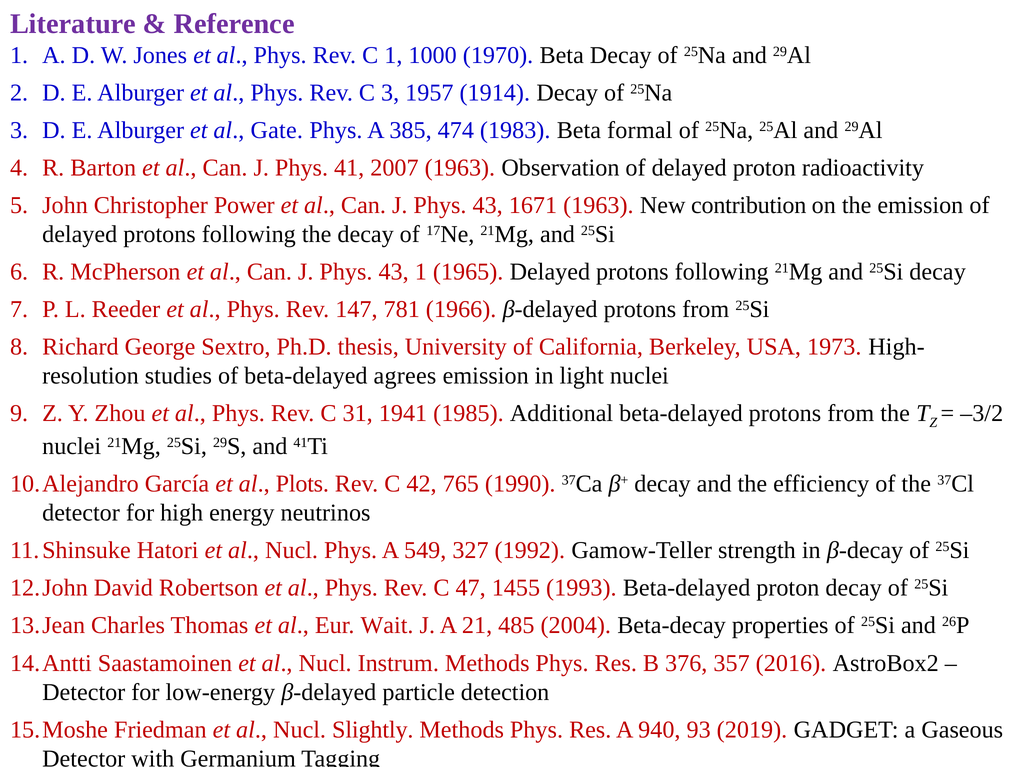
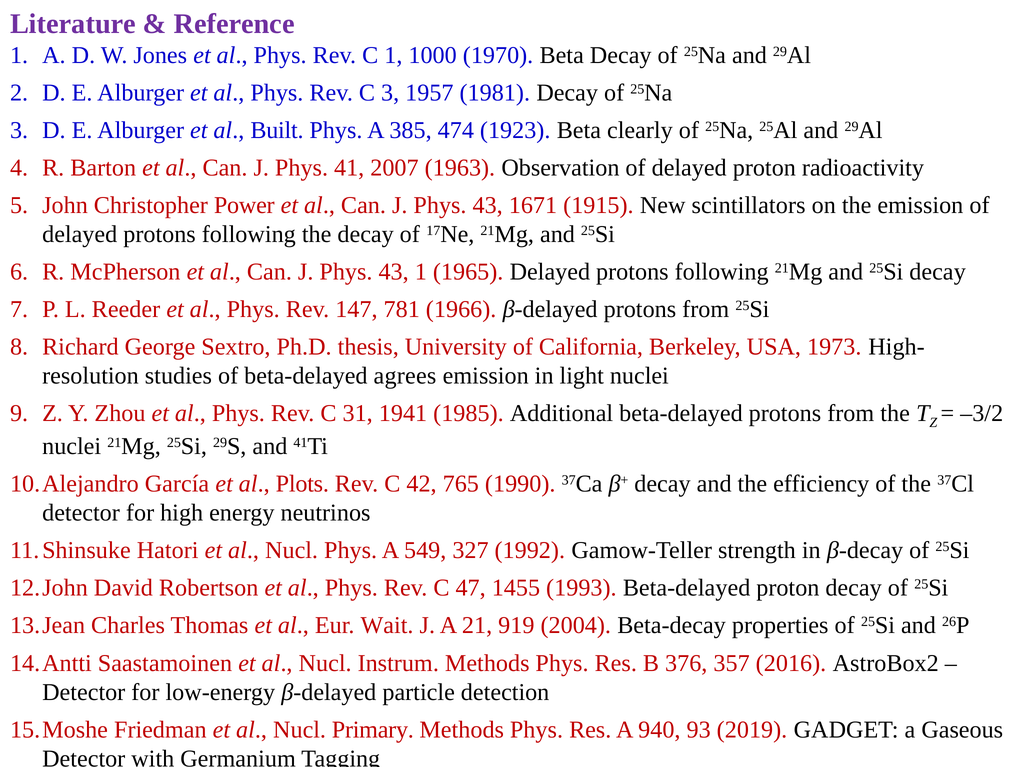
1914: 1914 -> 1981 (495, 93)
Gate: Gate -> Built (277, 130)
1983: 1983 -> 1923 (515, 130)
formal: formal -> clearly (640, 130)
1671 1963: 1963 -> 1915 (598, 205)
contribution: contribution -> scintillators (749, 205)
485: 485 -> 919 (516, 625)
Slightly: Slightly -> Primary (373, 729)
